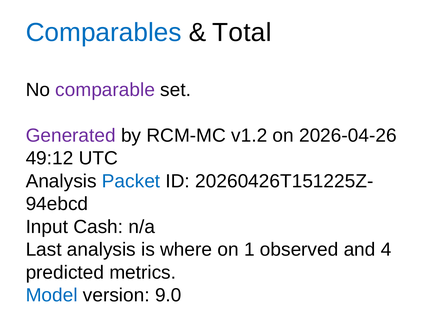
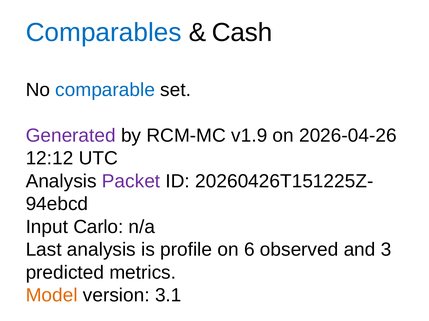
Total: Total -> Cash (242, 33)
comparable colour: purple -> blue (105, 90)
v1.2: v1.2 -> v1.9 (249, 136)
49:12: 49:12 -> 12:12 (50, 159)
Packet colour: blue -> purple (131, 182)
Cash: Cash -> Carlo (98, 227)
where: where -> profile (186, 250)
1: 1 -> 6 (249, 250)
4: 4 -> 3 (386, 250)
Model colour: blue -> orange (52, 296)
9.0: 9.0 -> 3.1 (168, 296)
